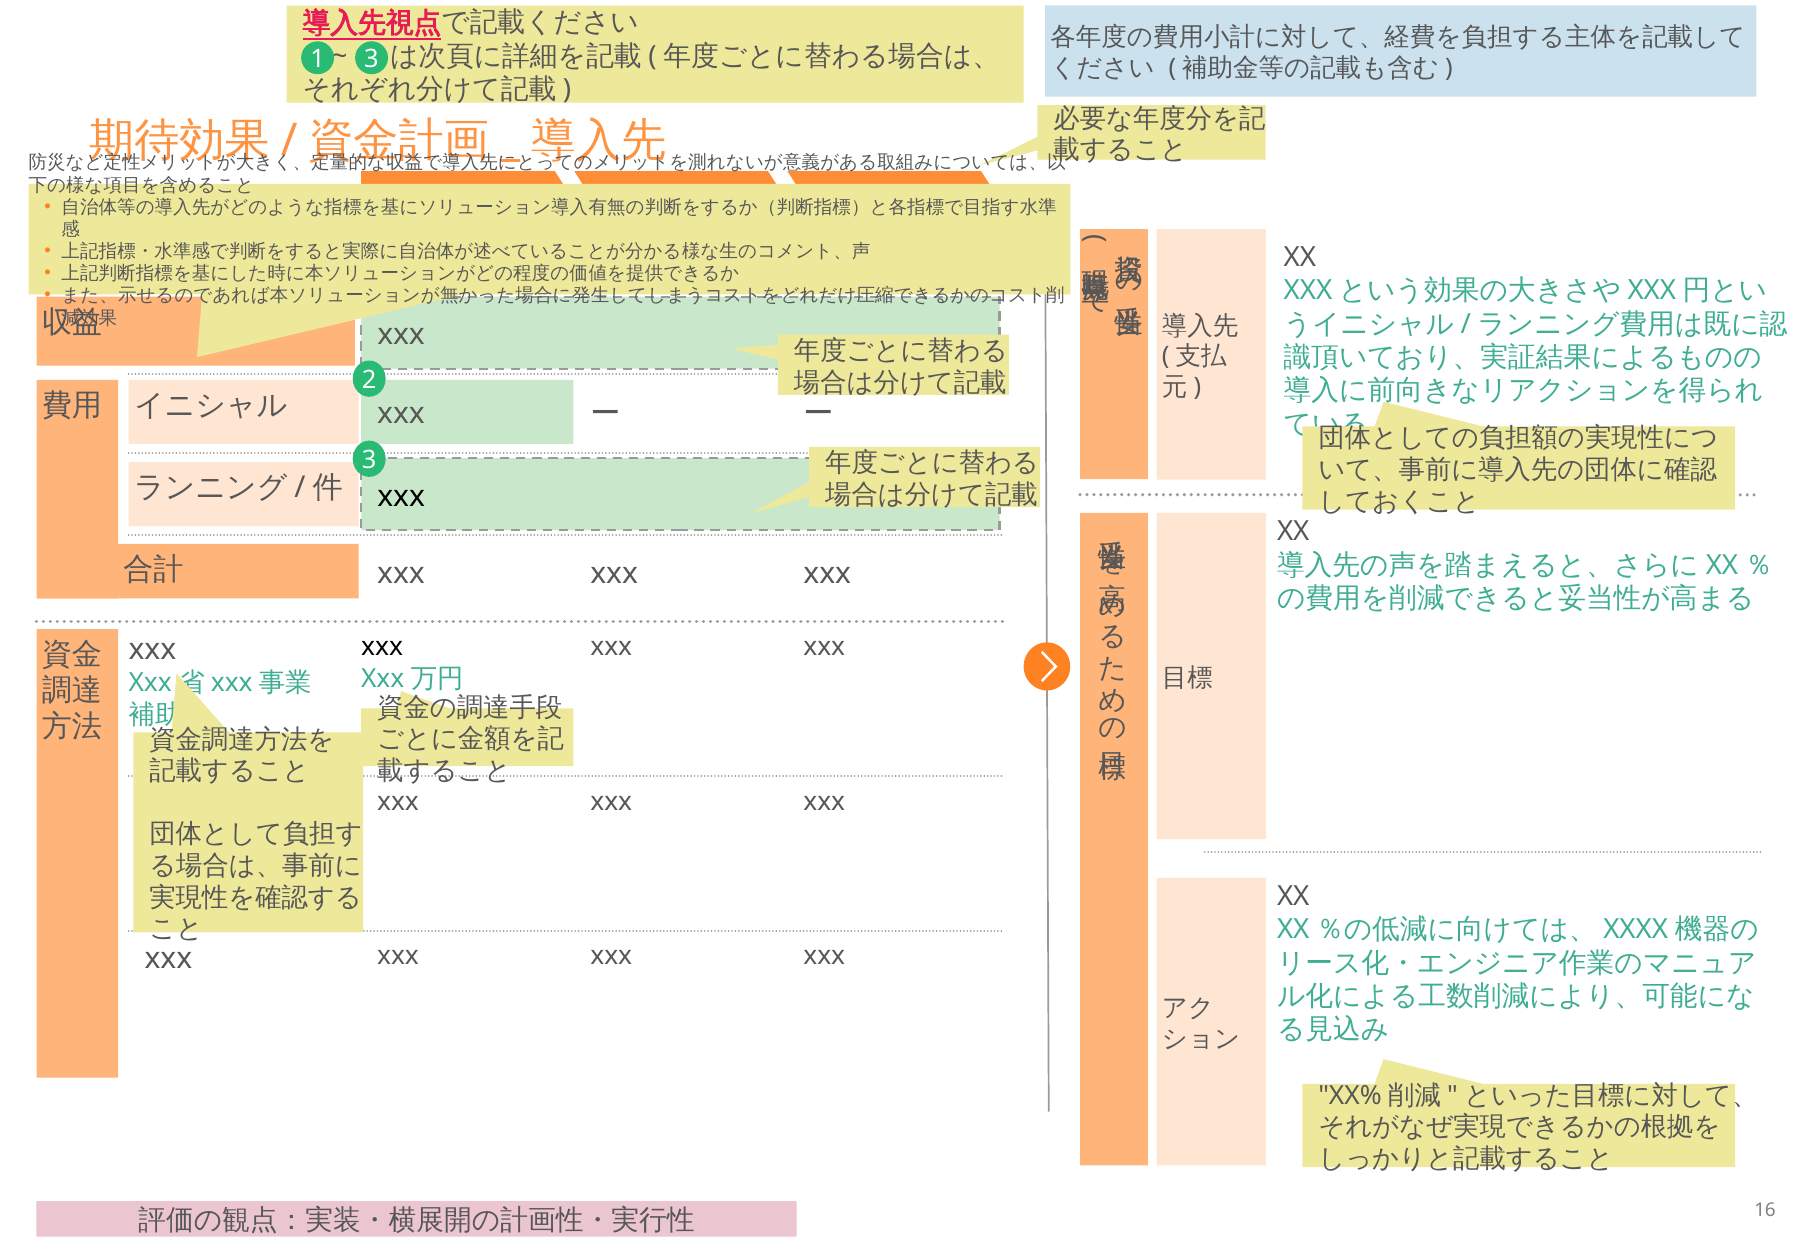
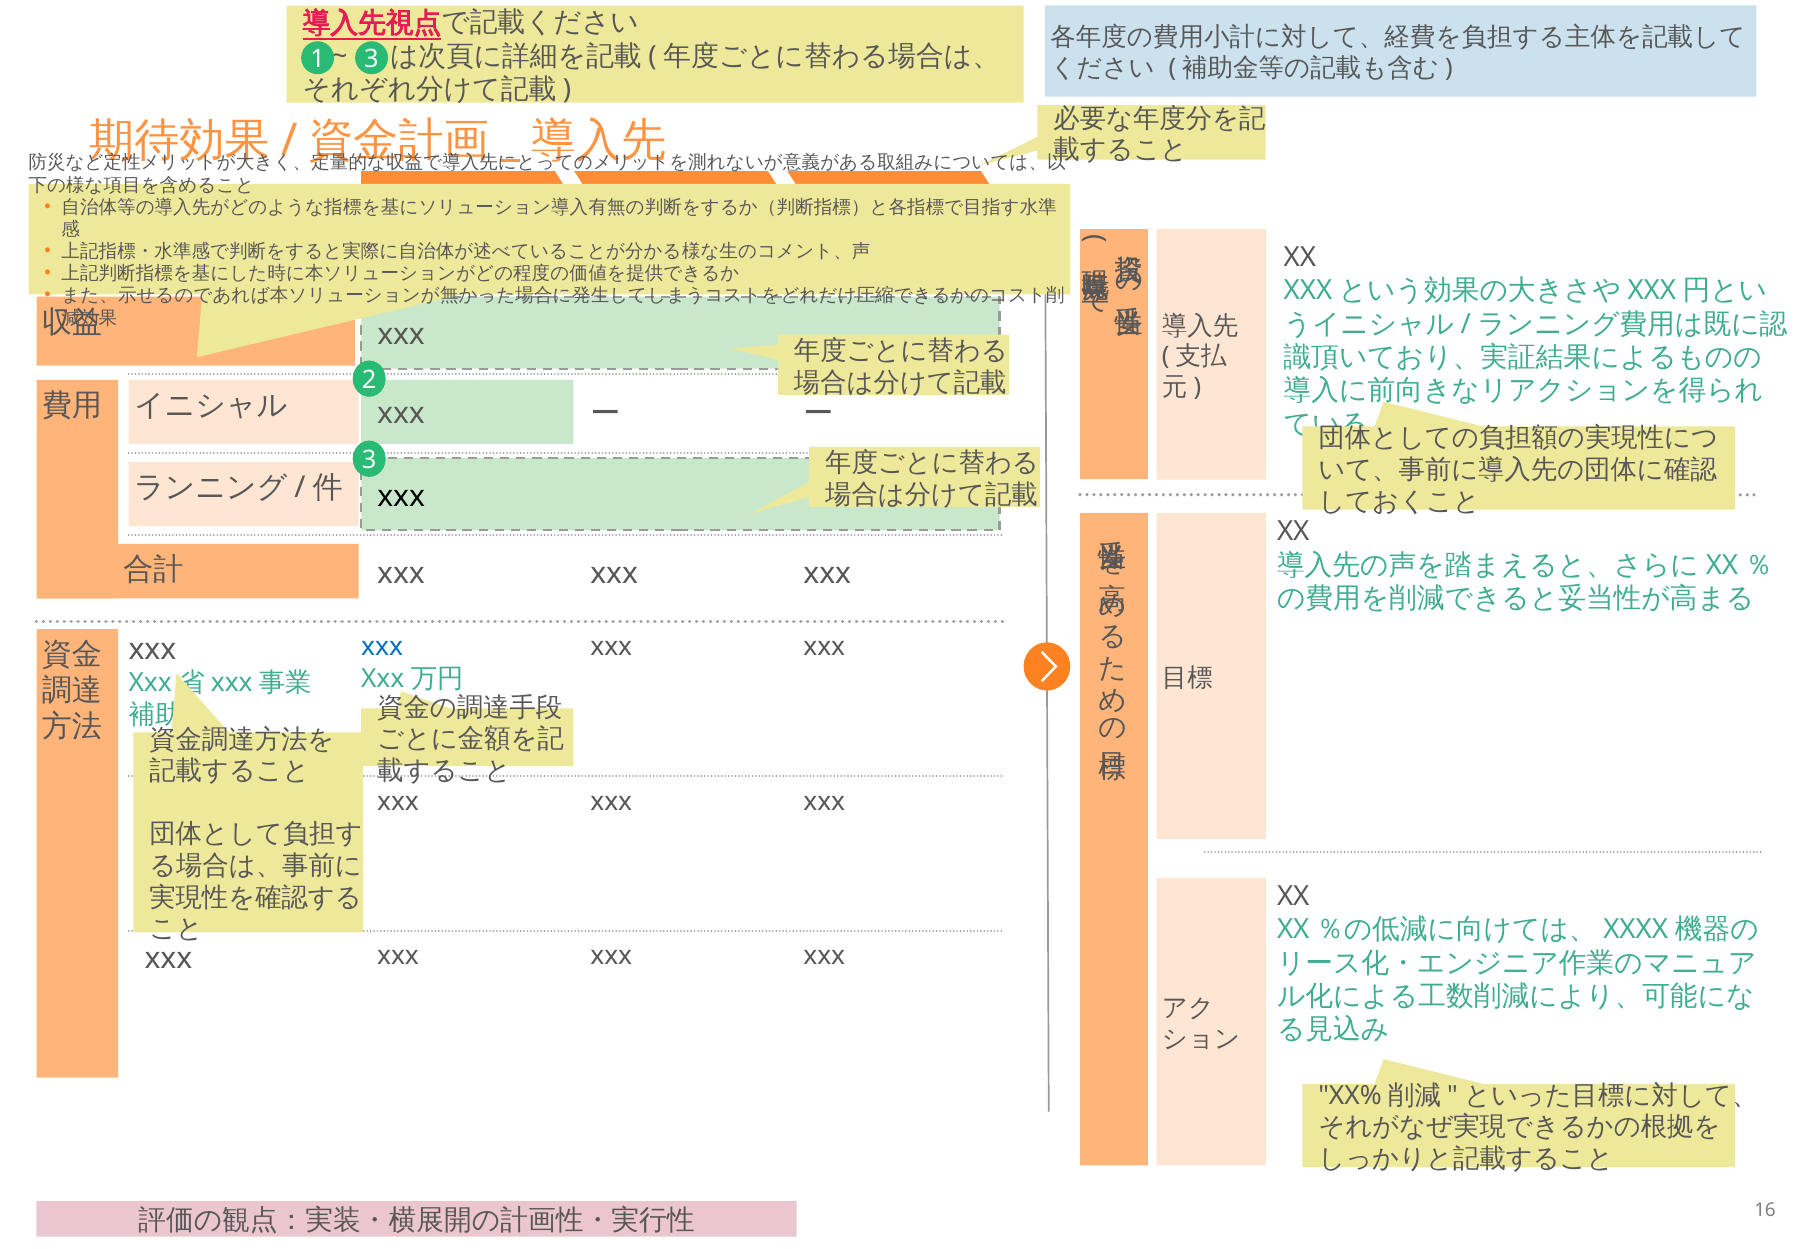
xxx colour: black -> blue (382, 647)
